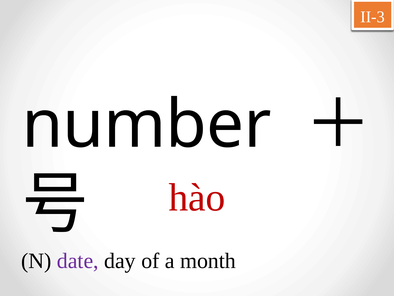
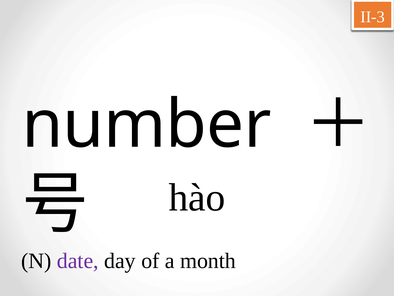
hào colour: red -> black (197, 197)
